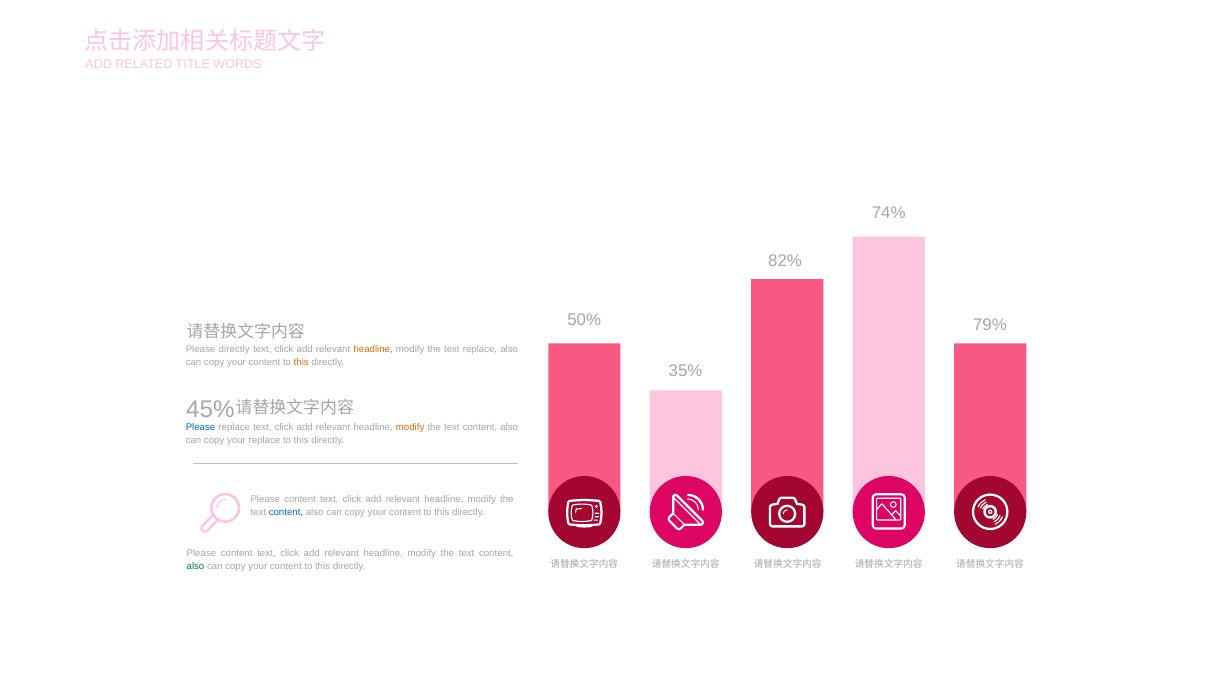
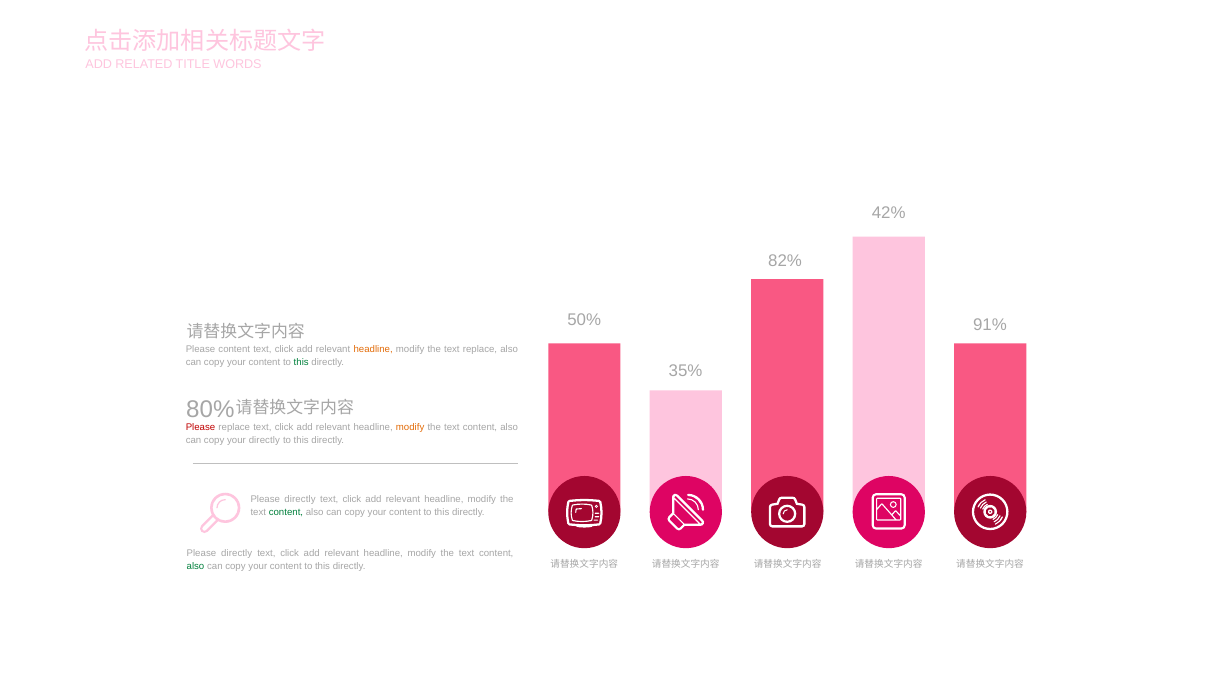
74%: 74% -> 42% (889, 213)
79%: 79% -> 91% (990, 326)
Please directly: directly -> content (234, 349)
this colour: orange -> green (301, 363)
45%: 45% -> 80% (210, 409)
Please colour: blue -> red (201, 427)
your replace: replace -> directly (264, 441)
content: content -> directly (300, 499)
content colour: blue -> green (286, 513)
content: content -> directly (237, 553)
